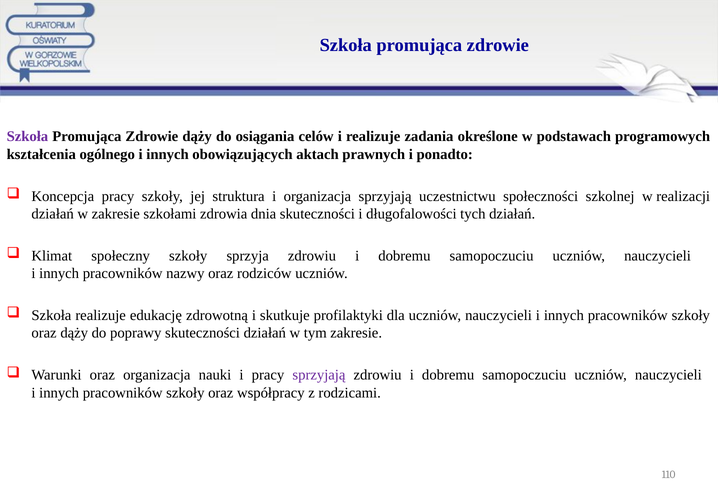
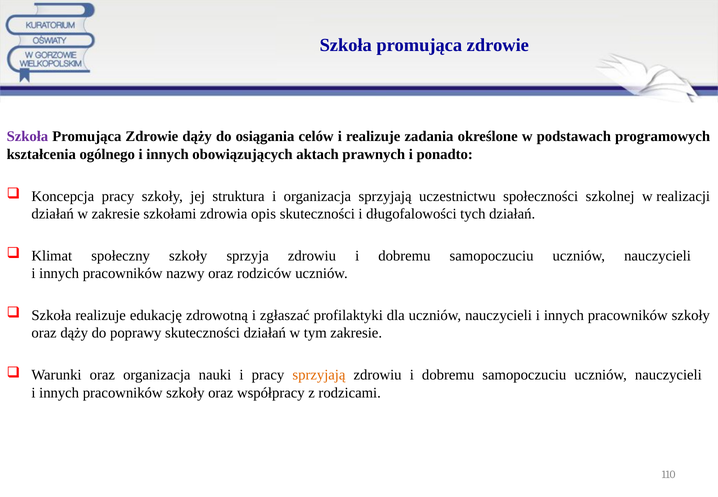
dnia: dnia -> opis (264, 214)
skutkuje: skutkuje -> zgłaszać (285, 315)
sprzyjają colour: purple -> orange (319, 375)
